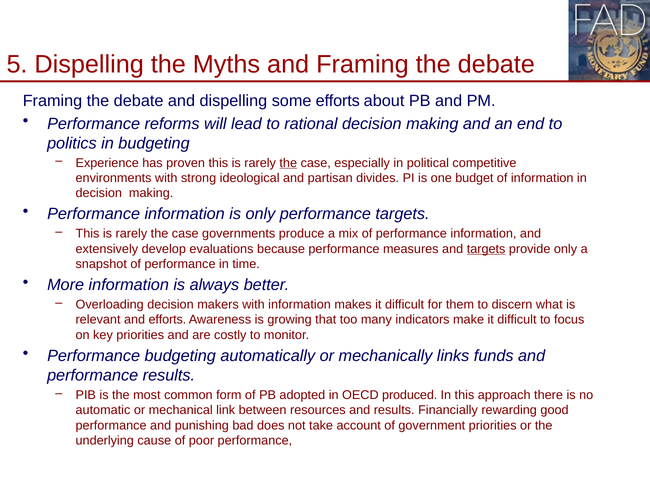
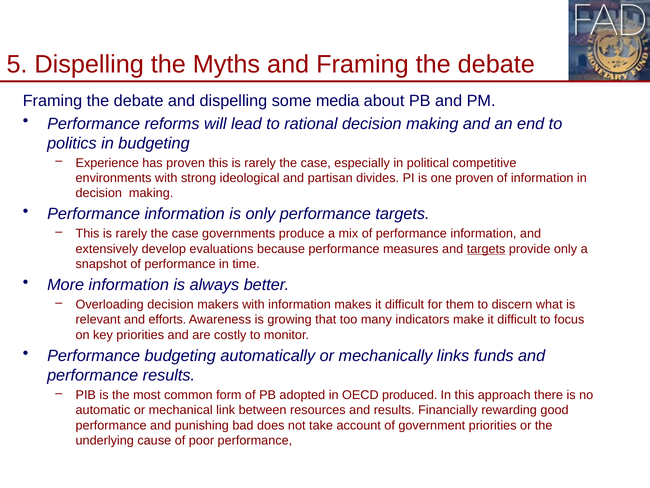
some efforts: efforts -> media (338, 101)
the underline: present -> none (288, 163)
one budget: budget -> proven (474, 178)
